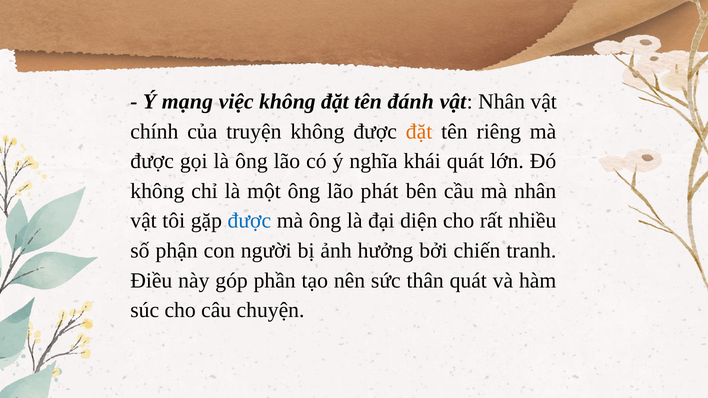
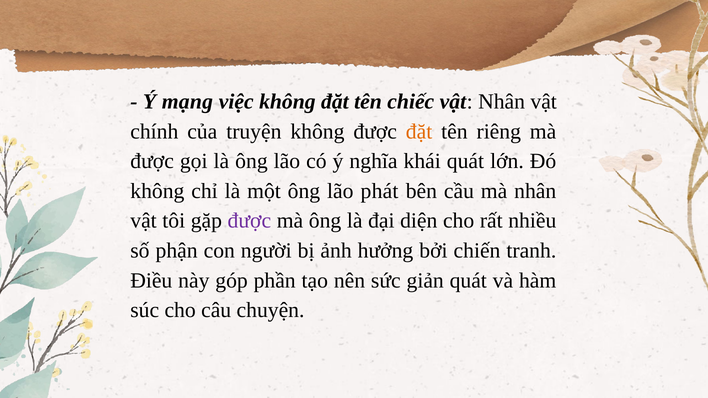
đánh: đánh -> chiếc (411, 102)
được colour: blue -> purple (249, 221)
thân: thân -> giản (425, 281)
